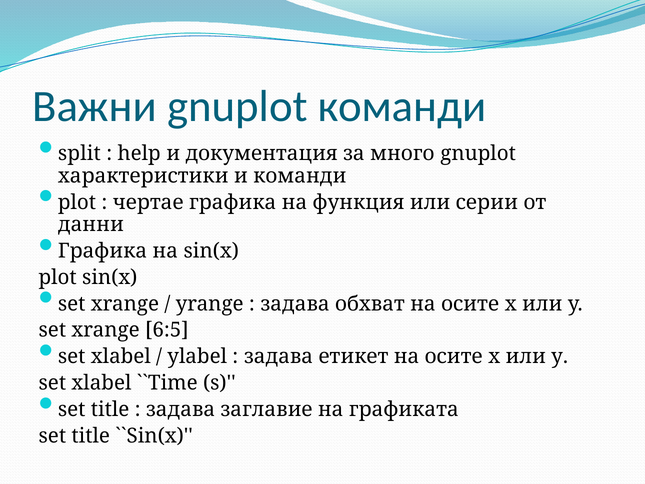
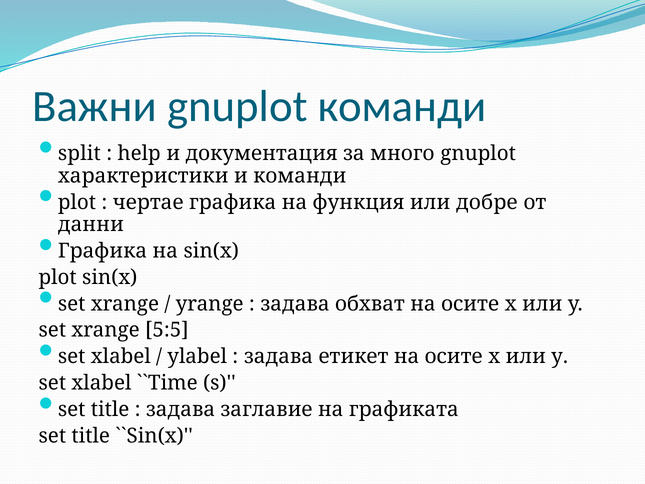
серии: серии -> добре (487, 202)
6:5: 6:5 -> 5:5 (167, 330)
